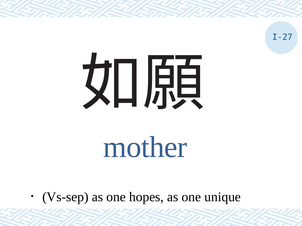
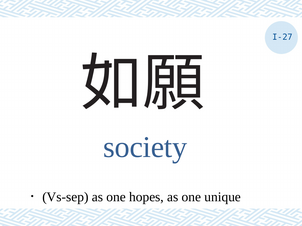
mother: mother -> society (145, 148)
